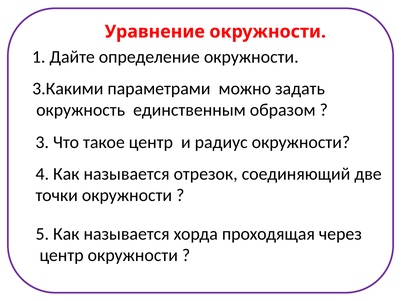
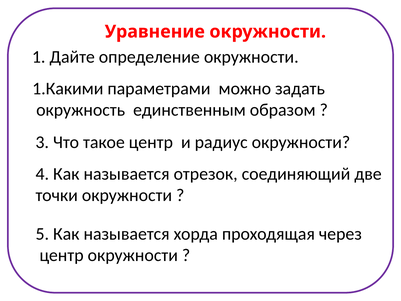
3.Какими: 3.Какими -> 1.Какими (68, 88)
